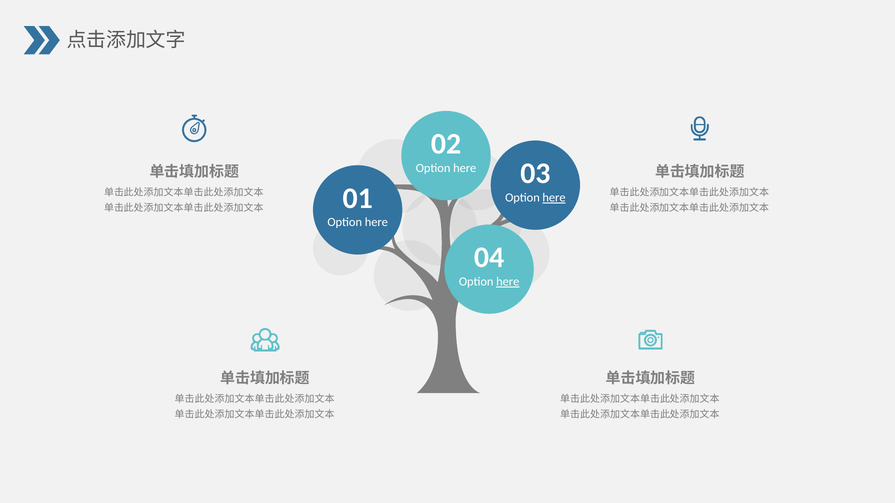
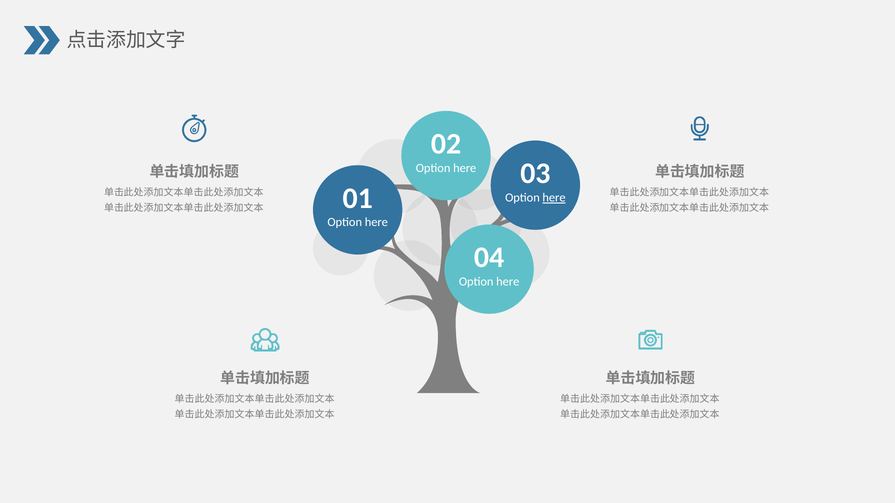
here underline: present -> none (508, 282)
